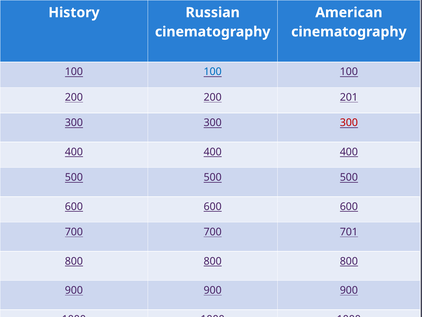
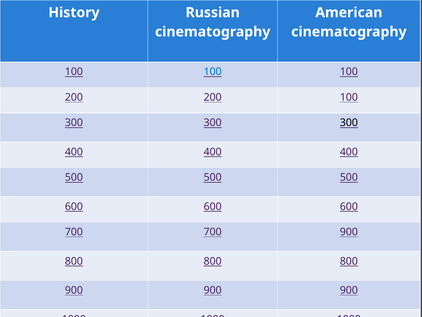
200 201: 201 -> 100 (349, 97)
300 colour: red -> black (349, 123)
700 701: 701 -> 900 (349, 232)
